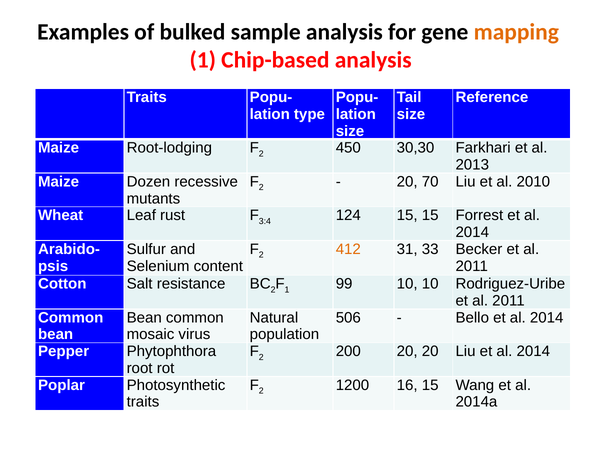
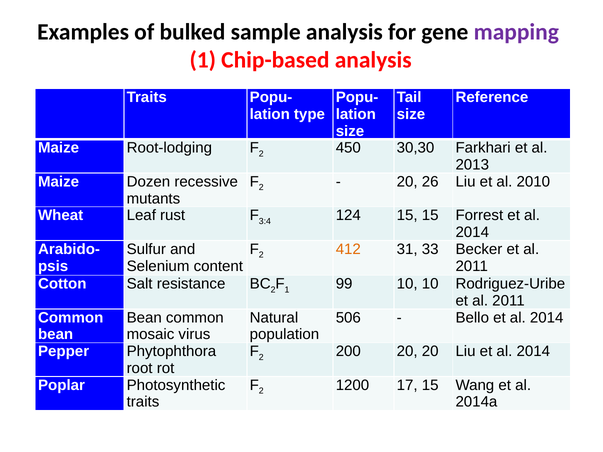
mapping colour: orange -> purple (516, 32)
70: 70 -> 26 (430, 182)
16: 16 -> 17 (407, 385)
